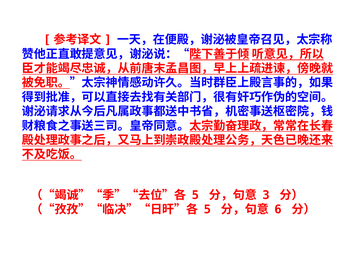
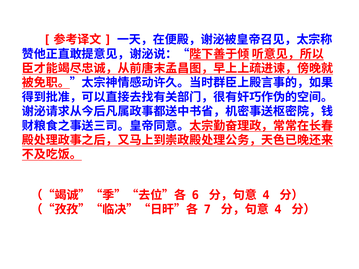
5: 5 -> 6 (195, 195)
3: 3 -> 4 (266, 195)
5: 5 -> 7 (207, 210)
6: 6 -> 4 (278, 210)
